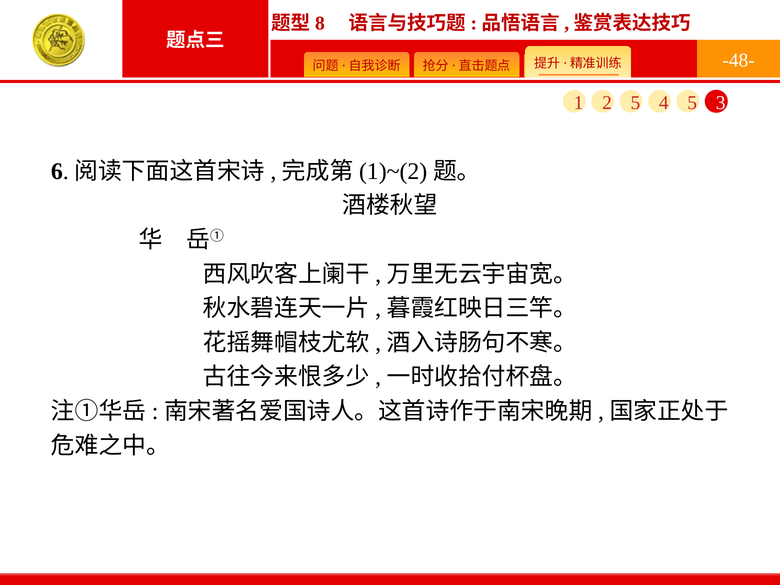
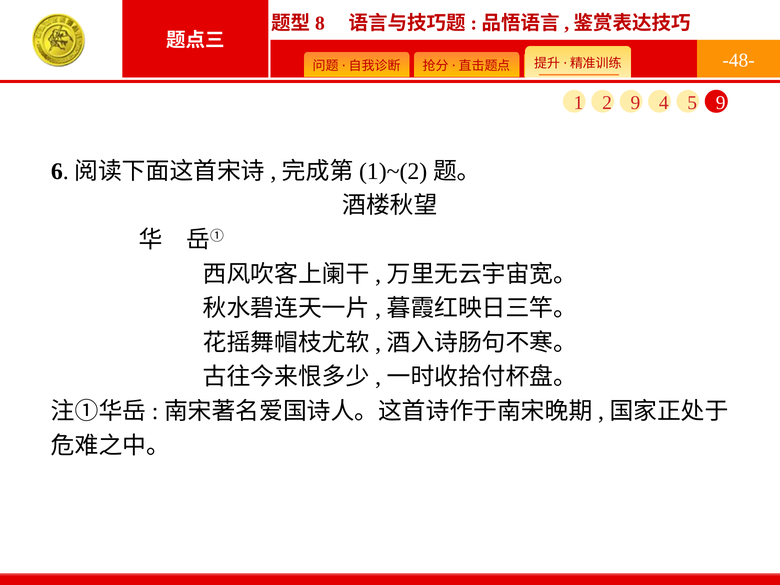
2 5: 5 -> 9 (635, 103)
5 3: 3 -> 9 (721, 103)
